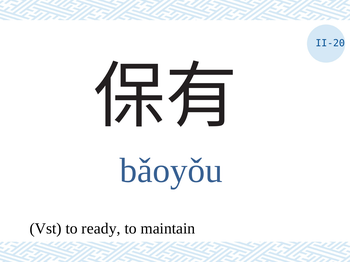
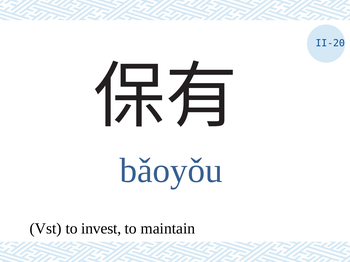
ready: ready -> invest (101, 229)
